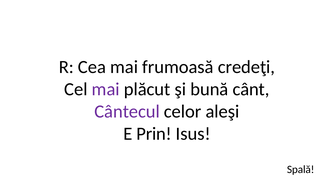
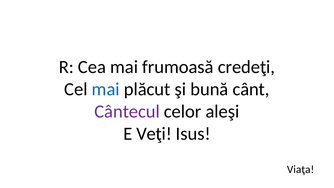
mai colour: purple -> blue (106, 89)
Prin: Prin -> Veţi (154, 134)
Spală: Spală -> Viaţa (301, 169)
